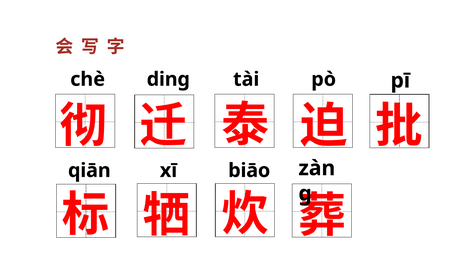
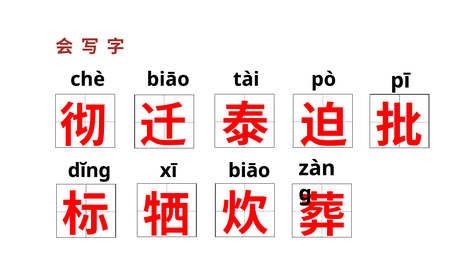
chè dinɡ: dinɡ -> biāo (168, 79)
qiān: qiān -> dĭng (89, 171)
